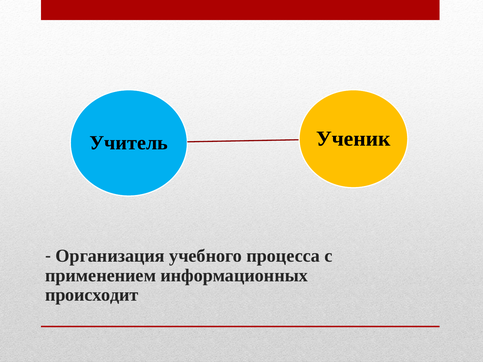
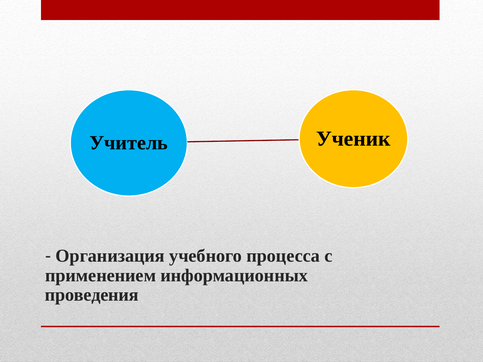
происходит: происходит -> проведения (92, 295)
